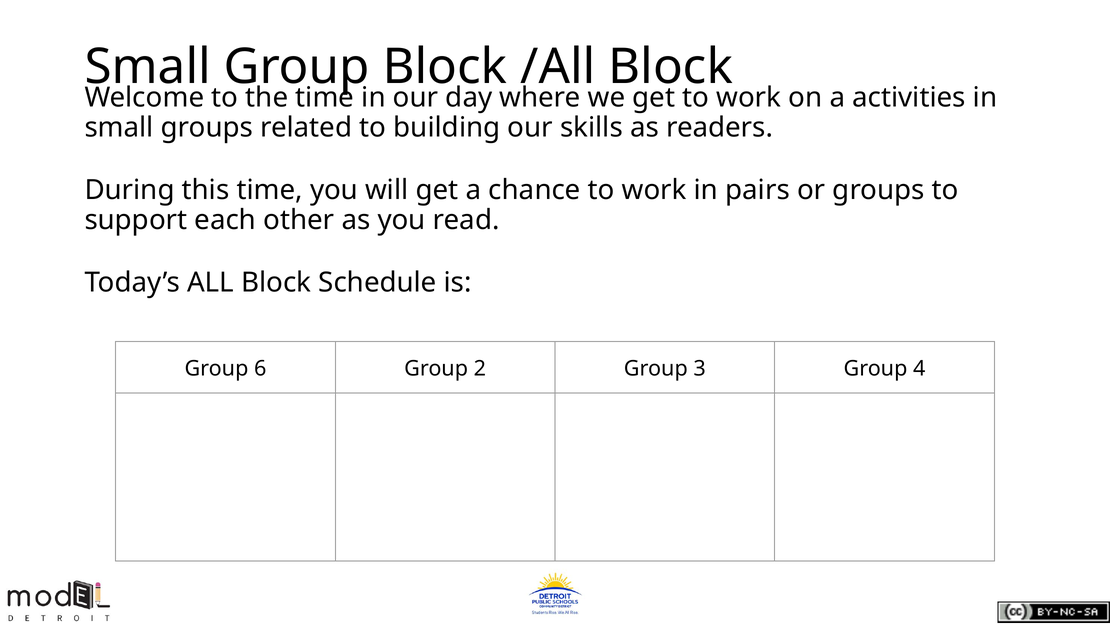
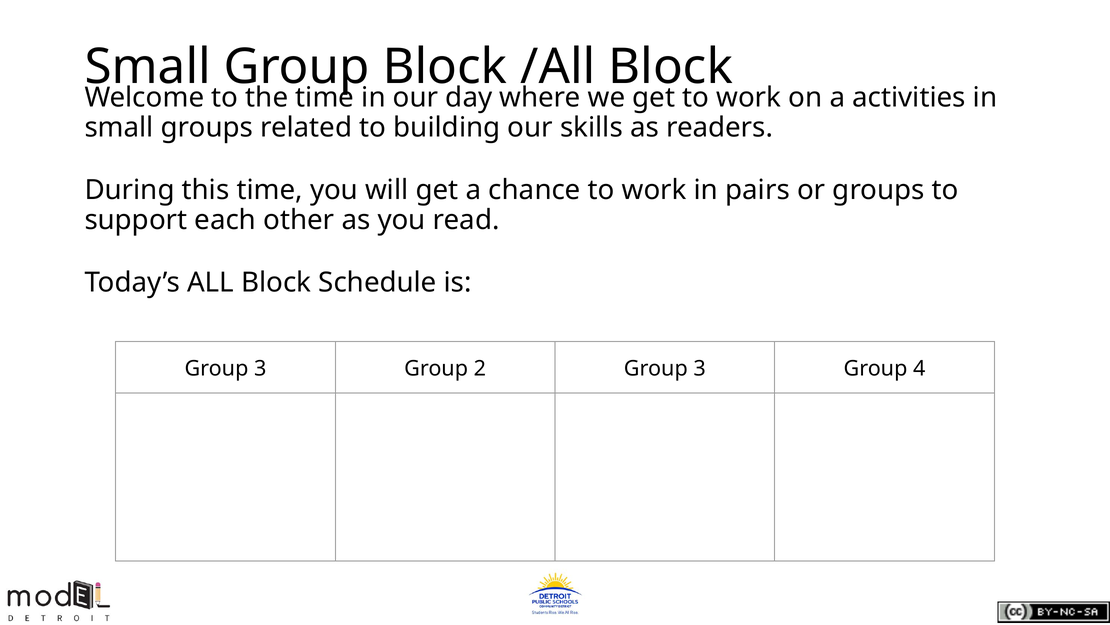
6: 6 -> 3 (260, 368)
